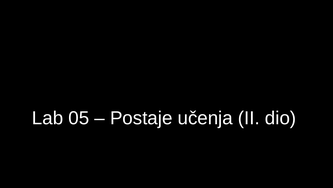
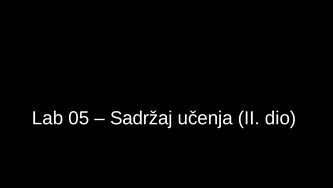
Postaje: Postaje -> Sadržaj (141, 118)
